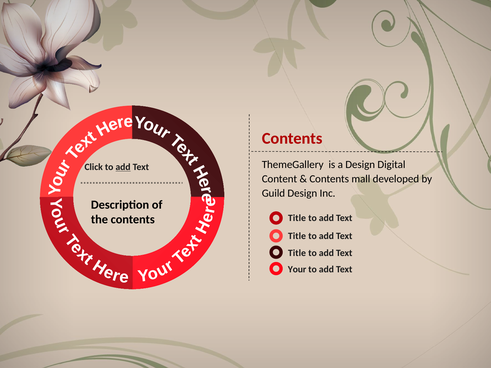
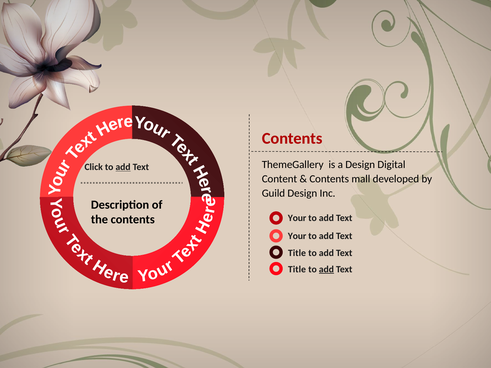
Title: Title -> Your (297, 218)
Title: Title -> Your (297, 236)
Your: Your -> Title (297, 269)
add underline: none -> present (326, 269)
